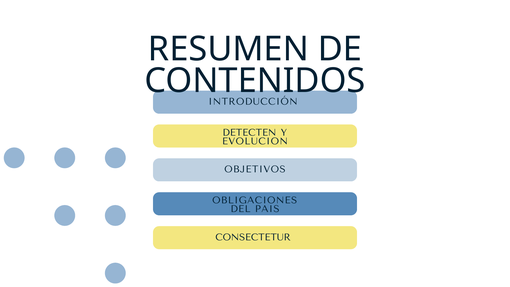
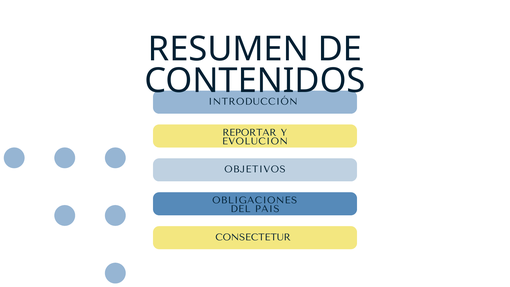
DETECTEN: DETECTEN -> REPORTAR (249, 132)
